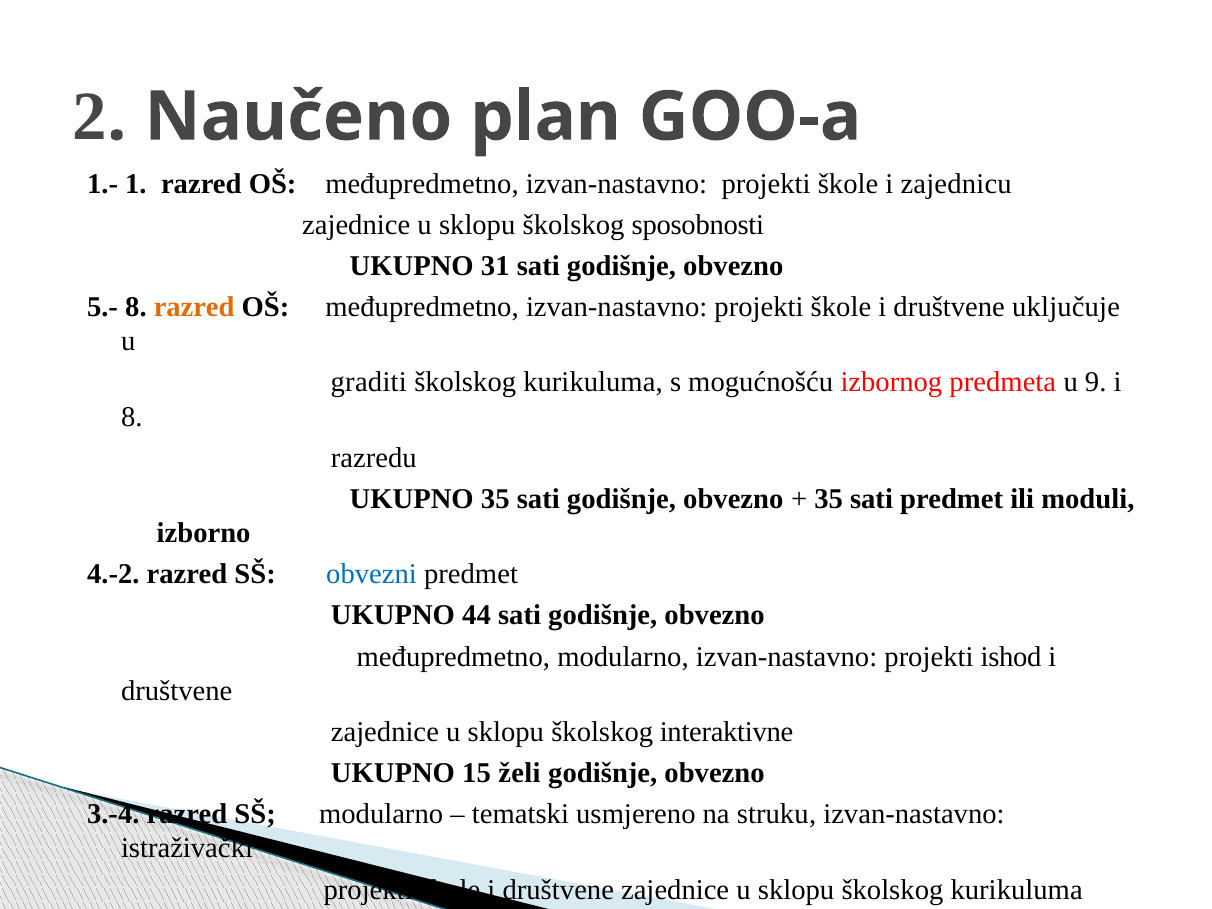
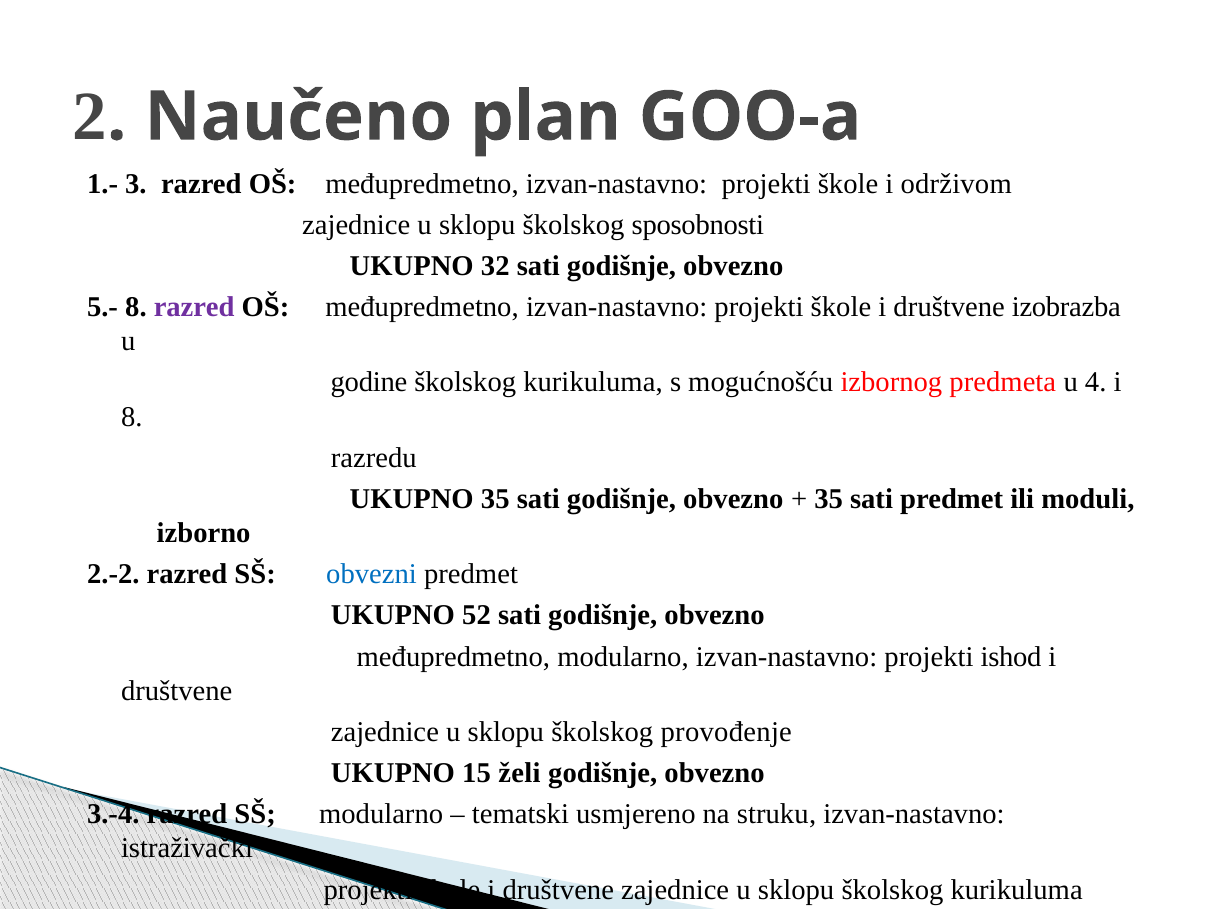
1: 1 -> 3 (136, 184)
zajednicu: zajednicu -> održivom (956, 184)
31: 31 -> 32 (495, 266)
razred colour: orange -> purple (194, 307)
uključuje: uključuje -> izobrazba (1066, 307)
graditi: graditi -> godine (369, 382)
9: 9 -> 4 (1096, 382)
4.-2: 4.-2 -> 2.-2 (113, 574)
44: 44 -> 52 (477, 615)
interaktivne: interaktivne -> provođenje (726, 732)
